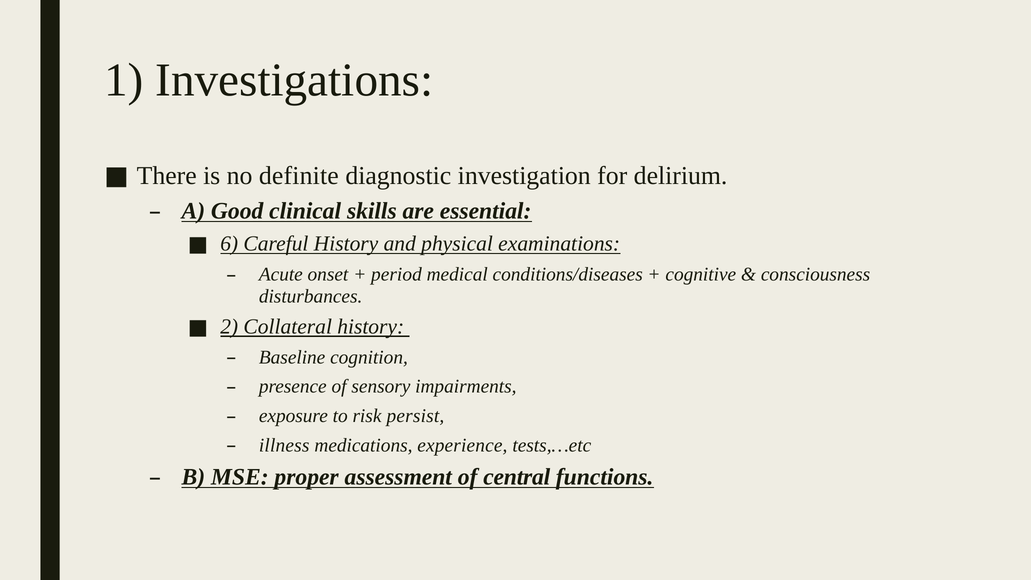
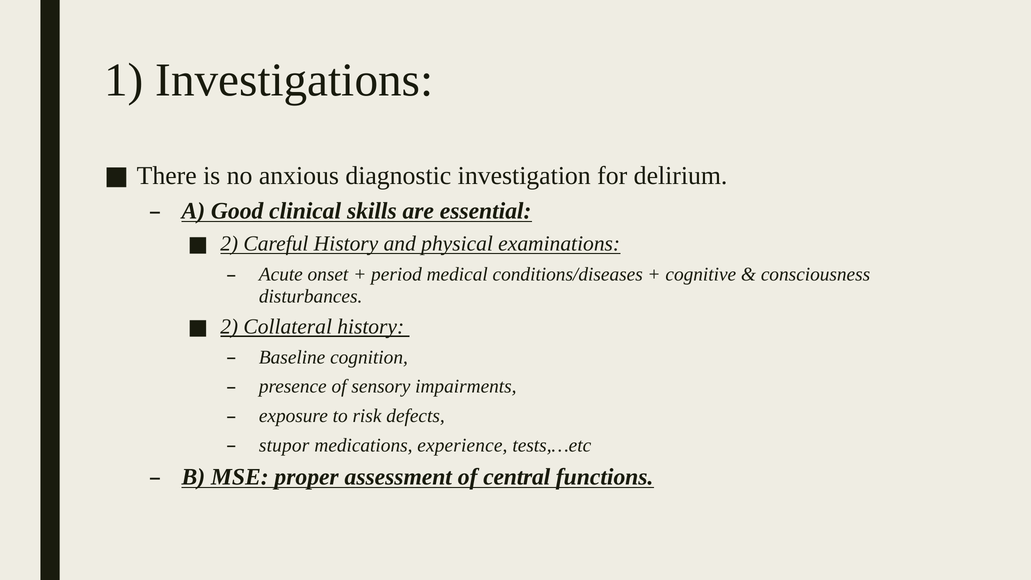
definite: definite -> anxious (299, 176)
6: 6 -> 2 (229, 244)
persist: persist -> defects (416, 416)
illness: illness -> stupor (284, 445)
